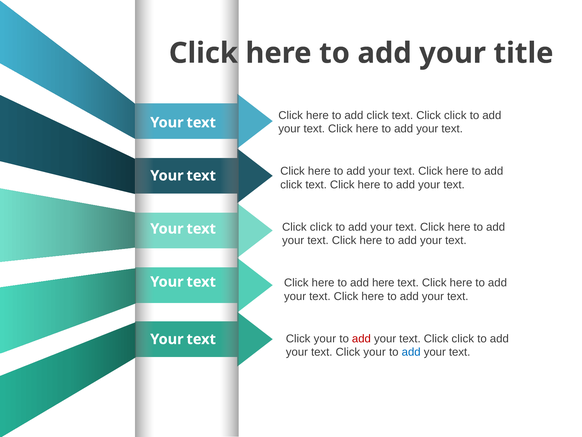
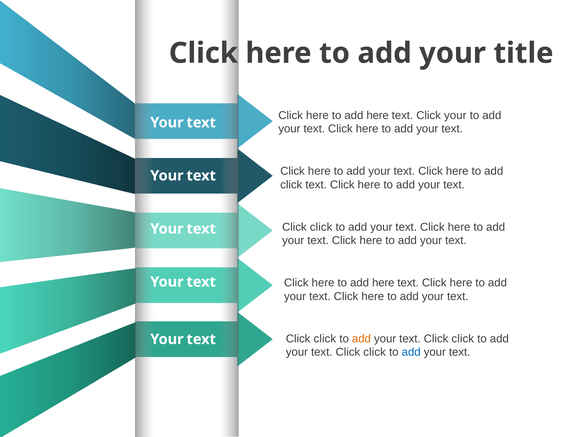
click: click -> here (378, 115)
click: click -> your (455, 115)
your: your -> click (325, 338)
add colour: red -> orange (361, 338)
your: your -> click (375, 352)
